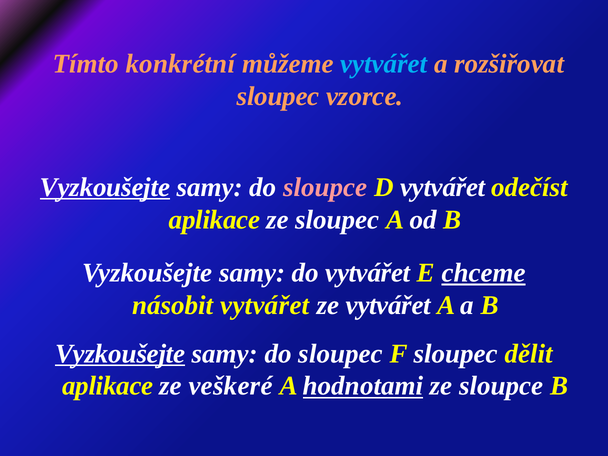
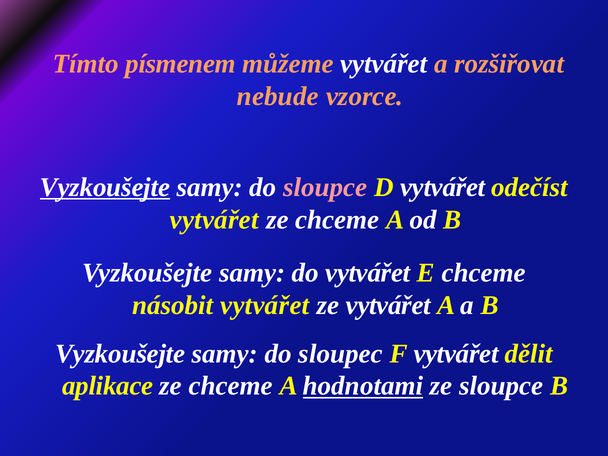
konkrétní: konkrétní -> písmenem (181, 64)
vytvářet colour: light blue -> white (384, 64)
sloupec: sloupec -> nebude (278, 96)
aplikace: aplikace -> vytvářet (214, 220)
sloupec: sloupec -> chceme (337, 220)
chceme underline: present -> none (484, 273)
Vyzkoušejte underline: present -> none (120, 354)
F sloupec: sloupec -> vytvářet (456, 354)
veškeré: veškeré -> chceme (231, 386)
